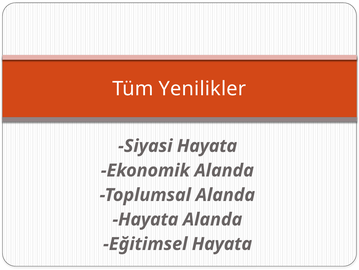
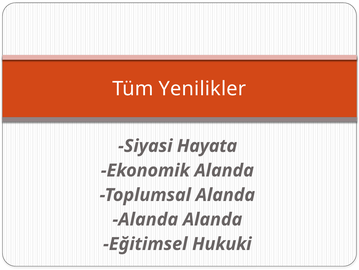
Hayata: Hayata -> Alanda (145, 219)
Eğitimsel Hayata: Hayata -> Hukuki (222, 243)
